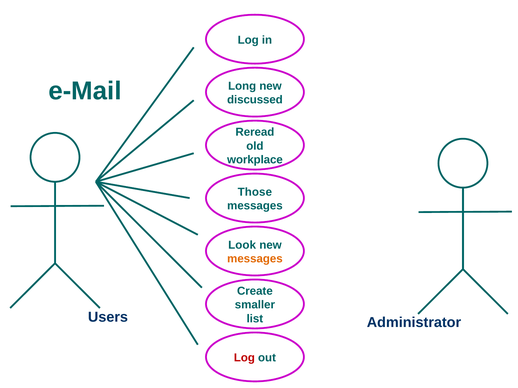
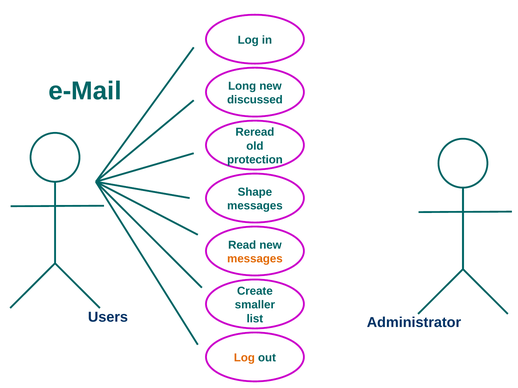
workplace: workplace -> protection (255, 160)
Those: Those -> Shape (255, 192)
Look: Look -> Read (242, 245)
Log colour: red -> orange (244, 358)
